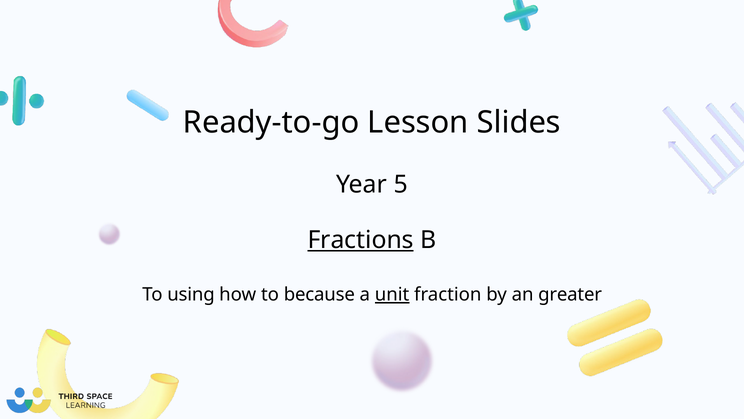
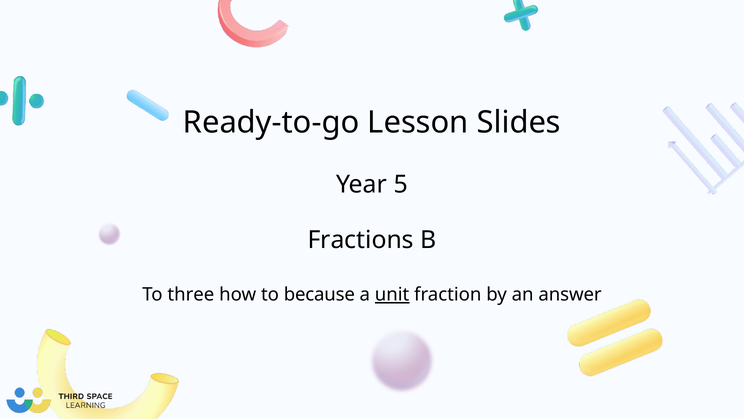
Fractions underline: present -> none (361, 240)
using: using -> three (191, 294)
greater: greater -> answer (570, 294)
